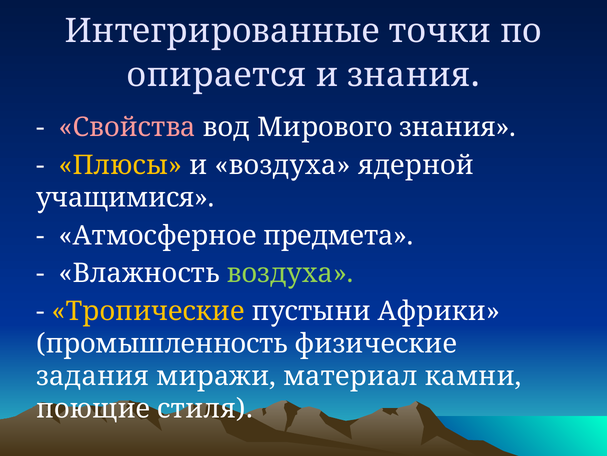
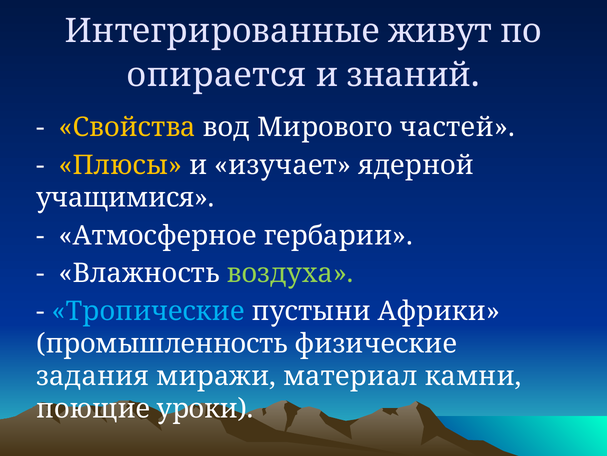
точки: точки -> живут (440, 31)
и знания: знания -> знаний (409, 75)
Свойства colour: pink -> yellow (127, 127)
Мирового знания: знания -> частей (457, 127)
и воздуха: воздуха -> изучает (283, 165)
предмета: предмета -> гербарии (338, 235)
Тропические colour: yellow -> light blue (148, 311)
стиля: стиля -> уроки (205, 408)
